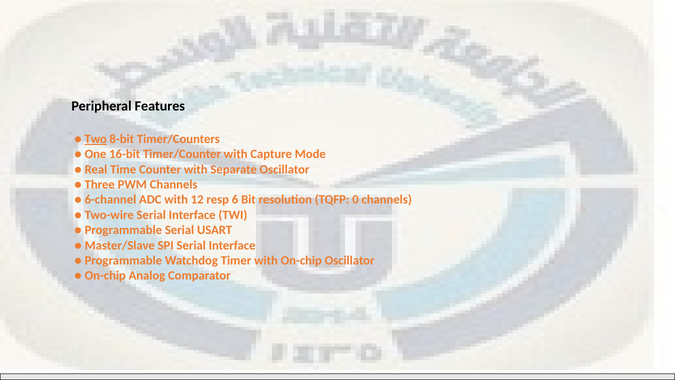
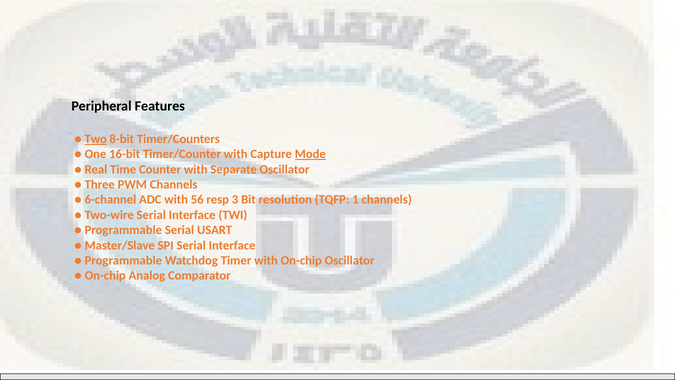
Mode underline: none -> present (310, 154)
12: 12 -> 56 (197, 200)
6: 6 -> 3 (235, 200)
0: 0 -> 1 (355, 200)
